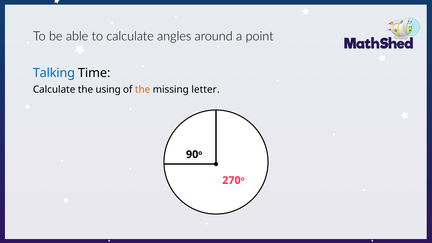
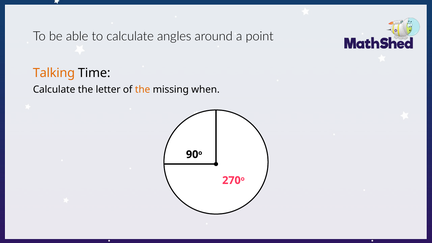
Talking colour: blue -> orange (54, 73)
using: using -> letter (108, 90)
letter: letter -> when (206, 90)
